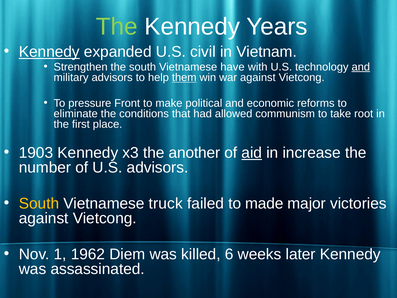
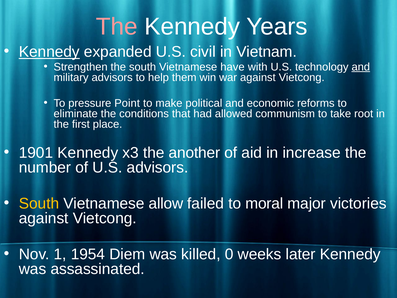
The colour: light green -> pink (117, 27)
them underline: present -> none (184, 77)
Front: Front -> Point (127, 103)
1903: 1903 -> 1901 (36, 153)
aid underline: present -> none (252, 153)
truck: truck -> allow (166, 203)
made: made -> moral (264, 203)
1962: 1962 -> 1954 (88, 254)
6: 6 -> 0 (229, 254)
